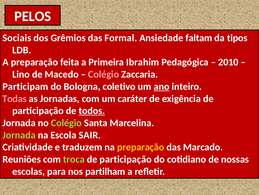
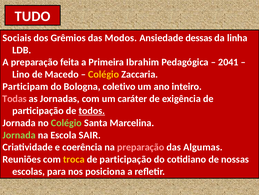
PELOS: PELOS -> TUDO (33, 16)
Formal: Formal -> Modos (121, 38)
faltam: faltam -> dessas (199, 38)
tipos: tipos -> linha (237, 38)
2010: 2010 -> 2041 (228, 62)
Colégio colour: pink -> yellow (104, 74)
ano underline: present -> none (162, 86)
traduzem: traduzem -> coerência (82, 147)
preparação colour: yellow -> pink (141, 147)
Marcado: Marcado -> Algumas (203, 147)
troca colour: light green -> yellow (74, 159)
partilham: partilham -> posiciona (105, 171)
